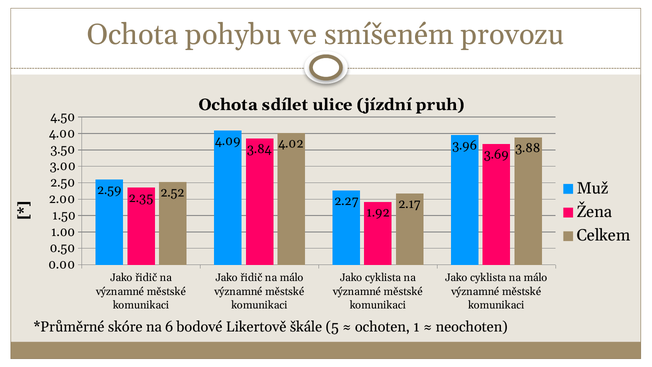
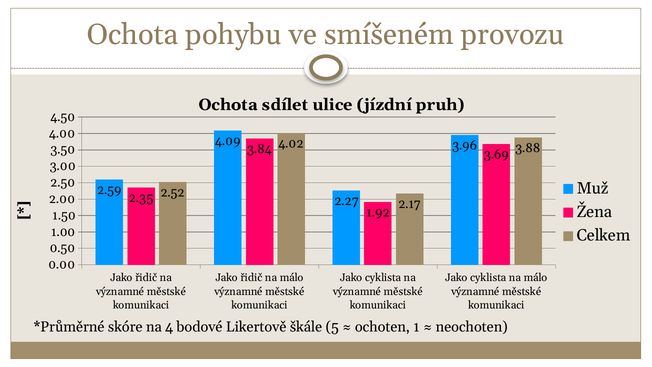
6: 6 -> 4 (169, 327)
